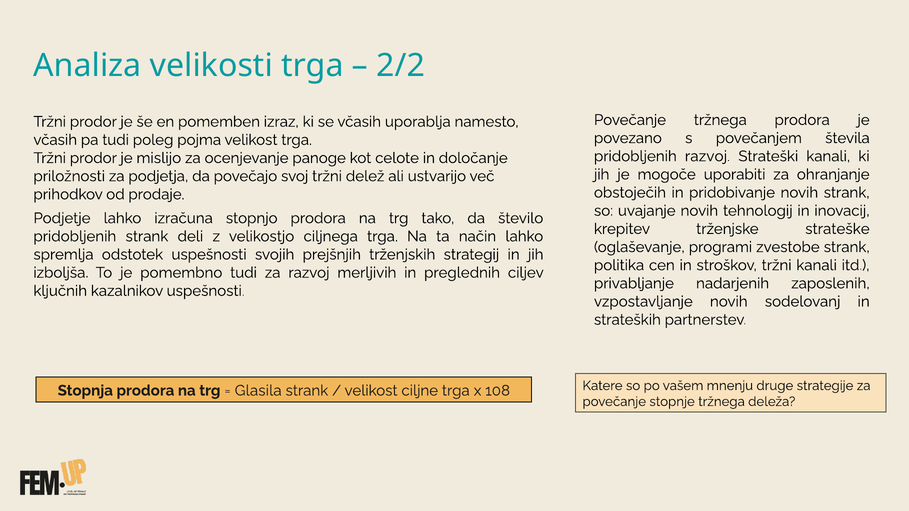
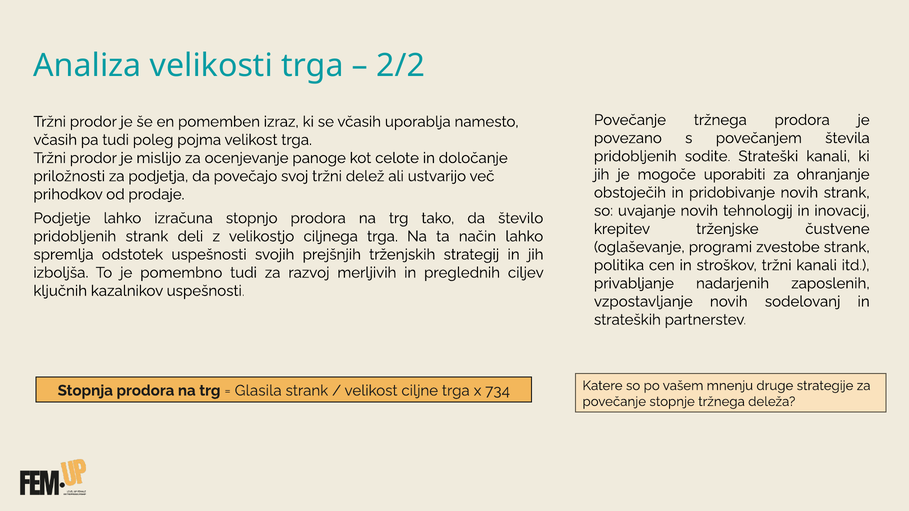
pridobljenih razvoj: razvoj -> sodite (708, 156)
strateške: strateške -> čustvene (837, 229)
108: 108 -> 734 (498, 391)
